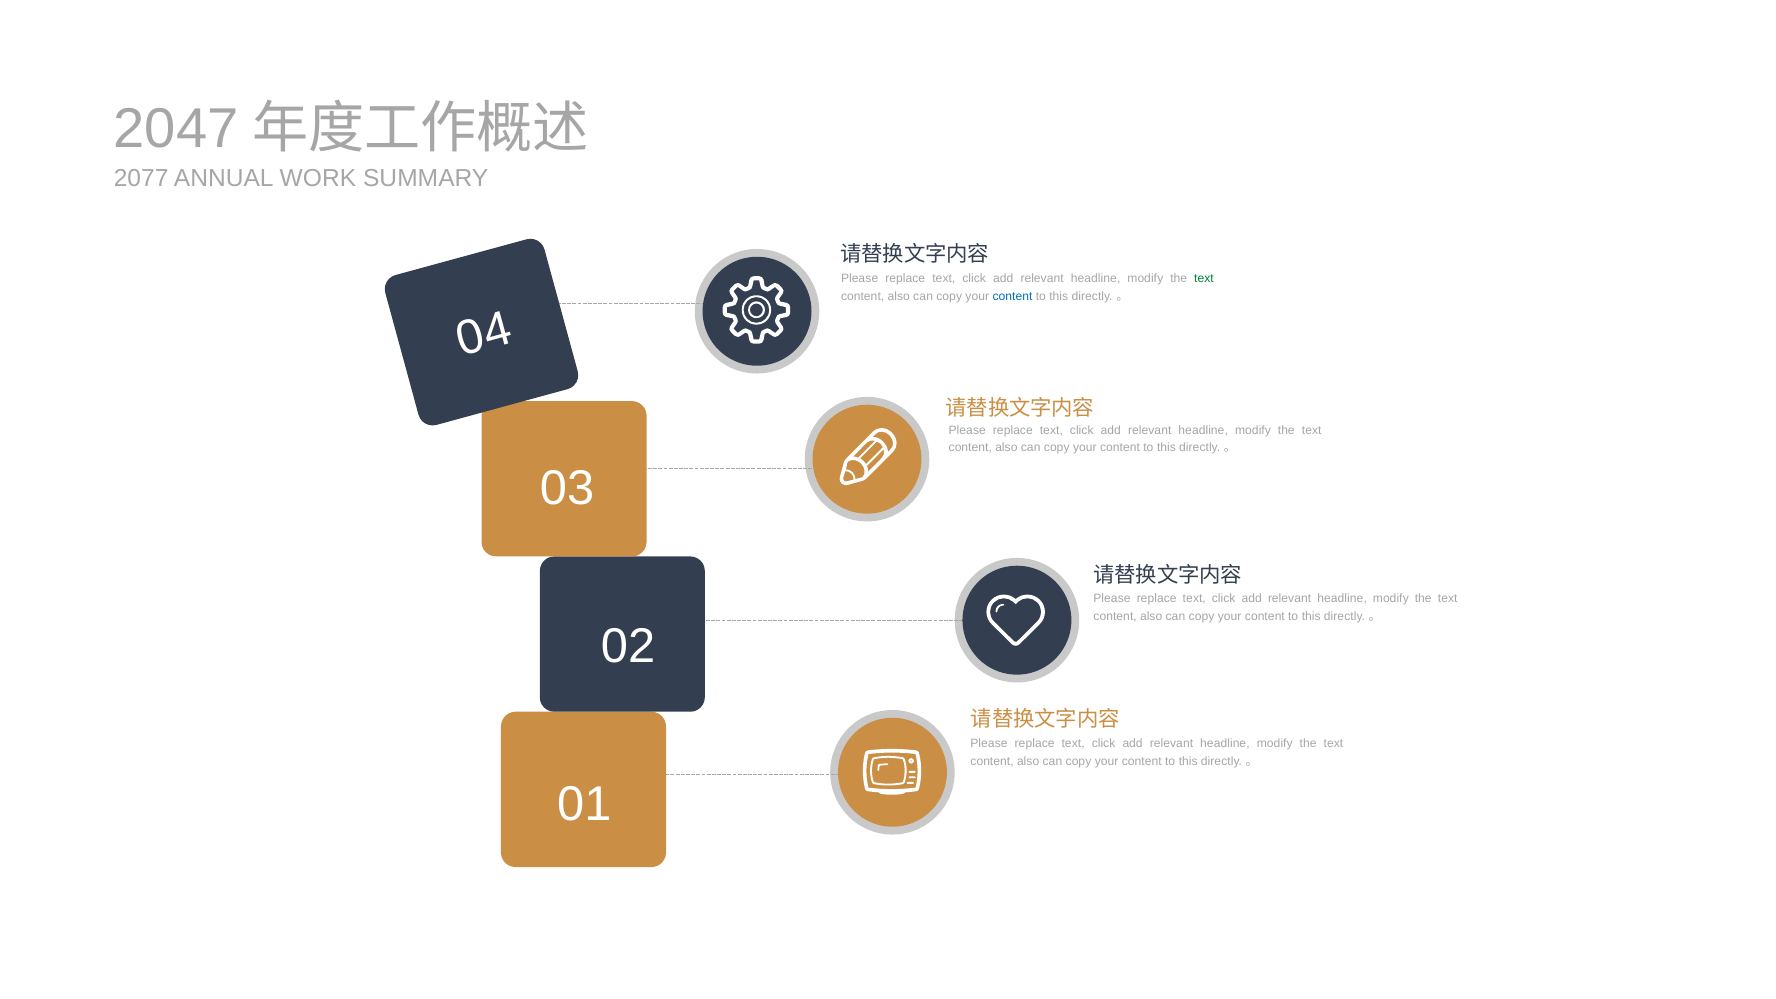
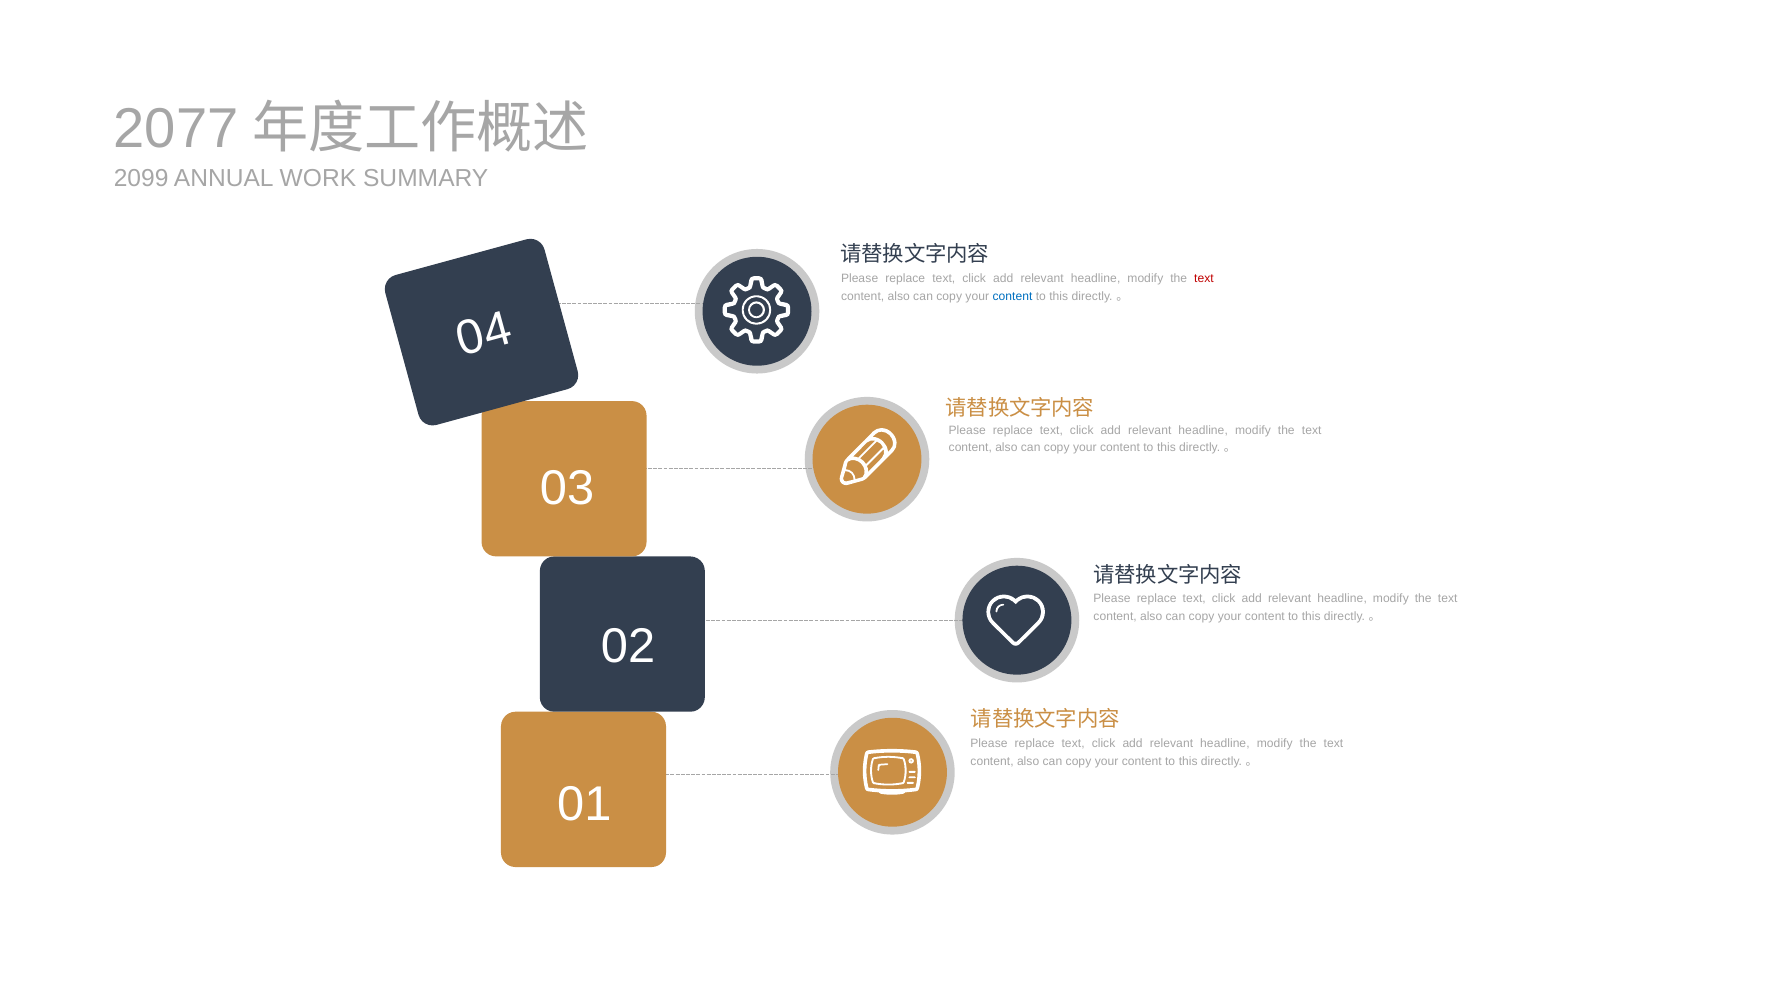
2047: 2047 -> 2077 (176, 129)
2077: 2077 -> 2099 (141, 178)
text colour: green -> red (1204, 279)
